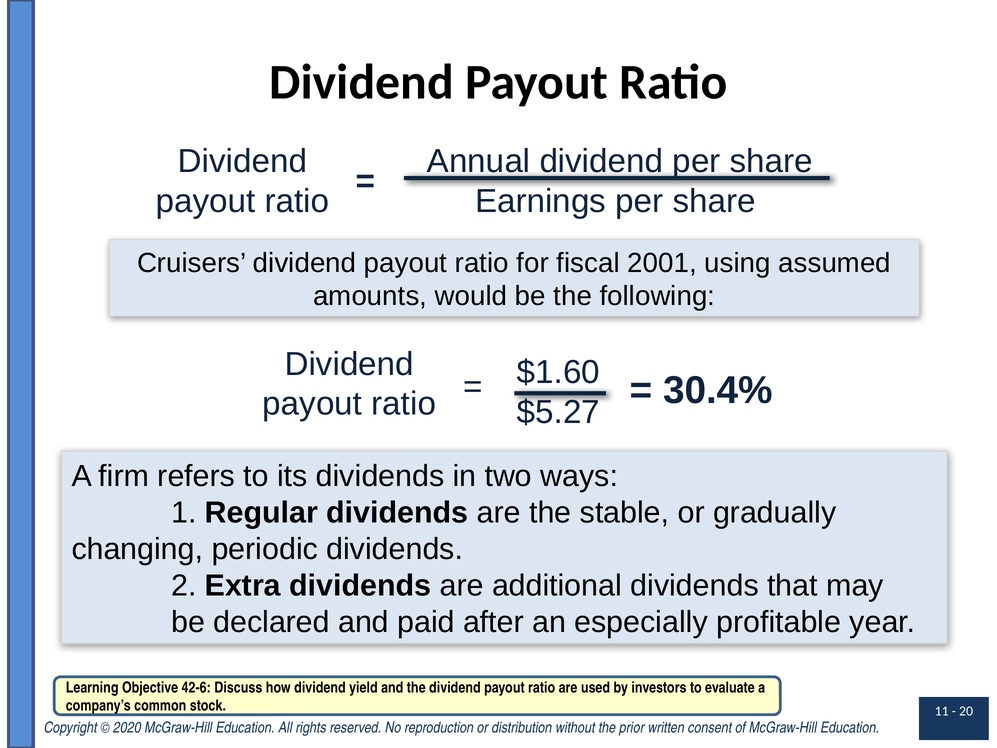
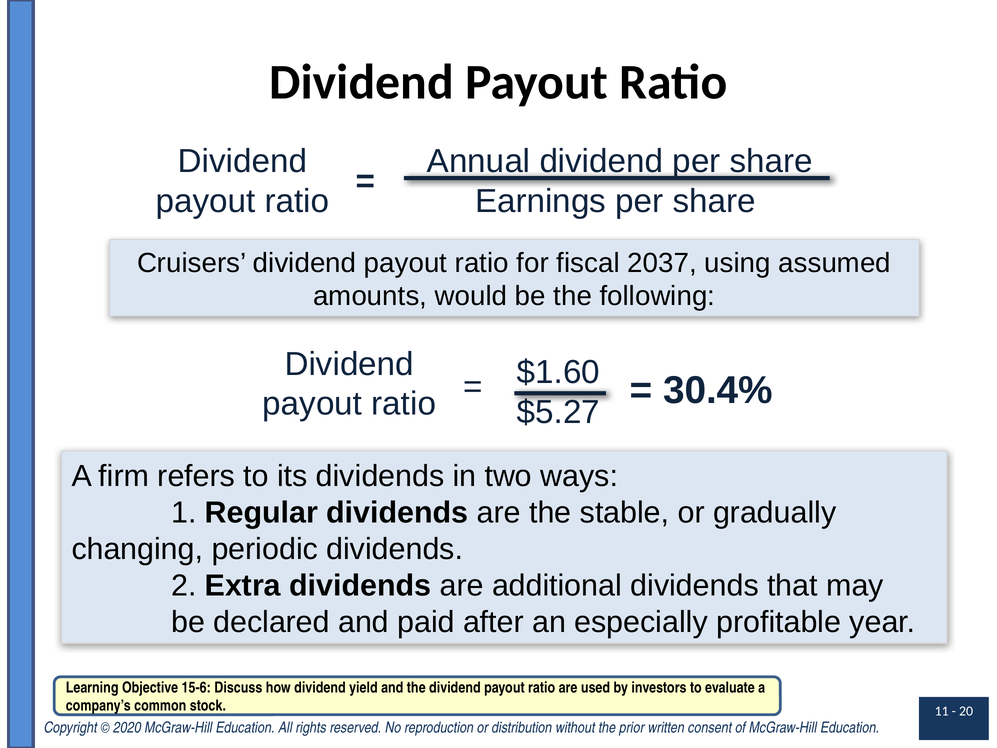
2001: 2001 -> 2037 (662, 263)
42-6: 42-6 -> 15-6 (196, 687)
